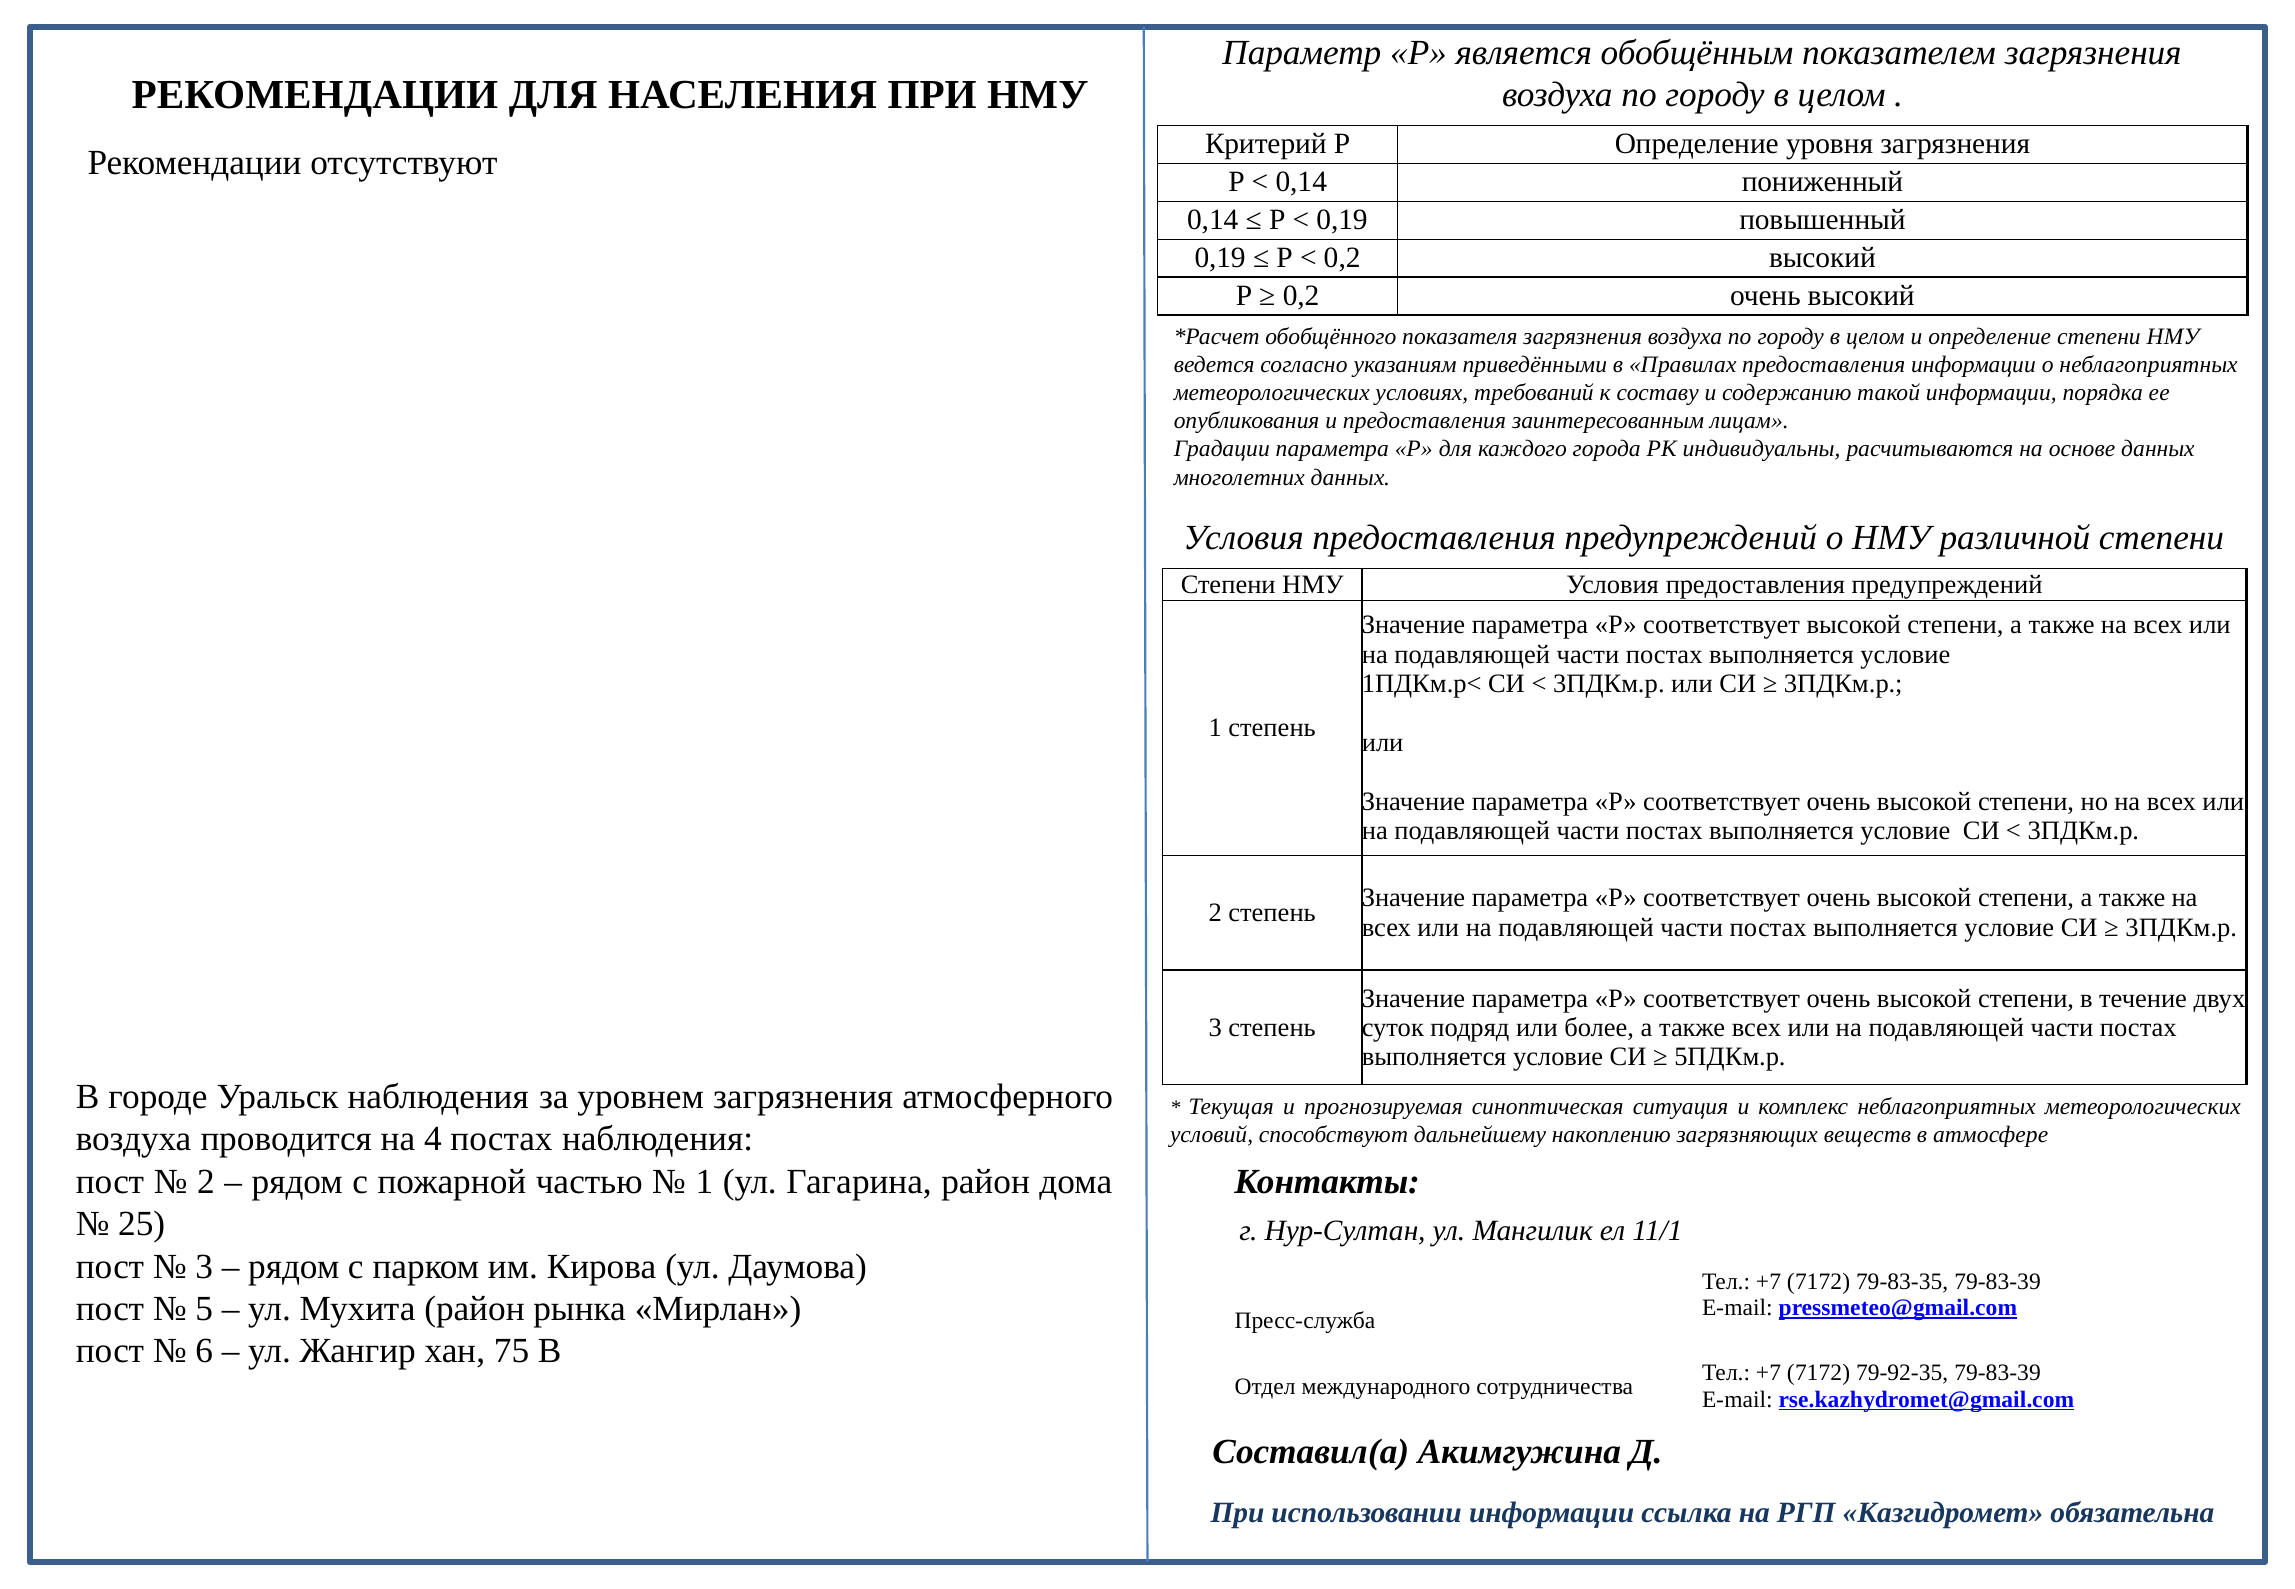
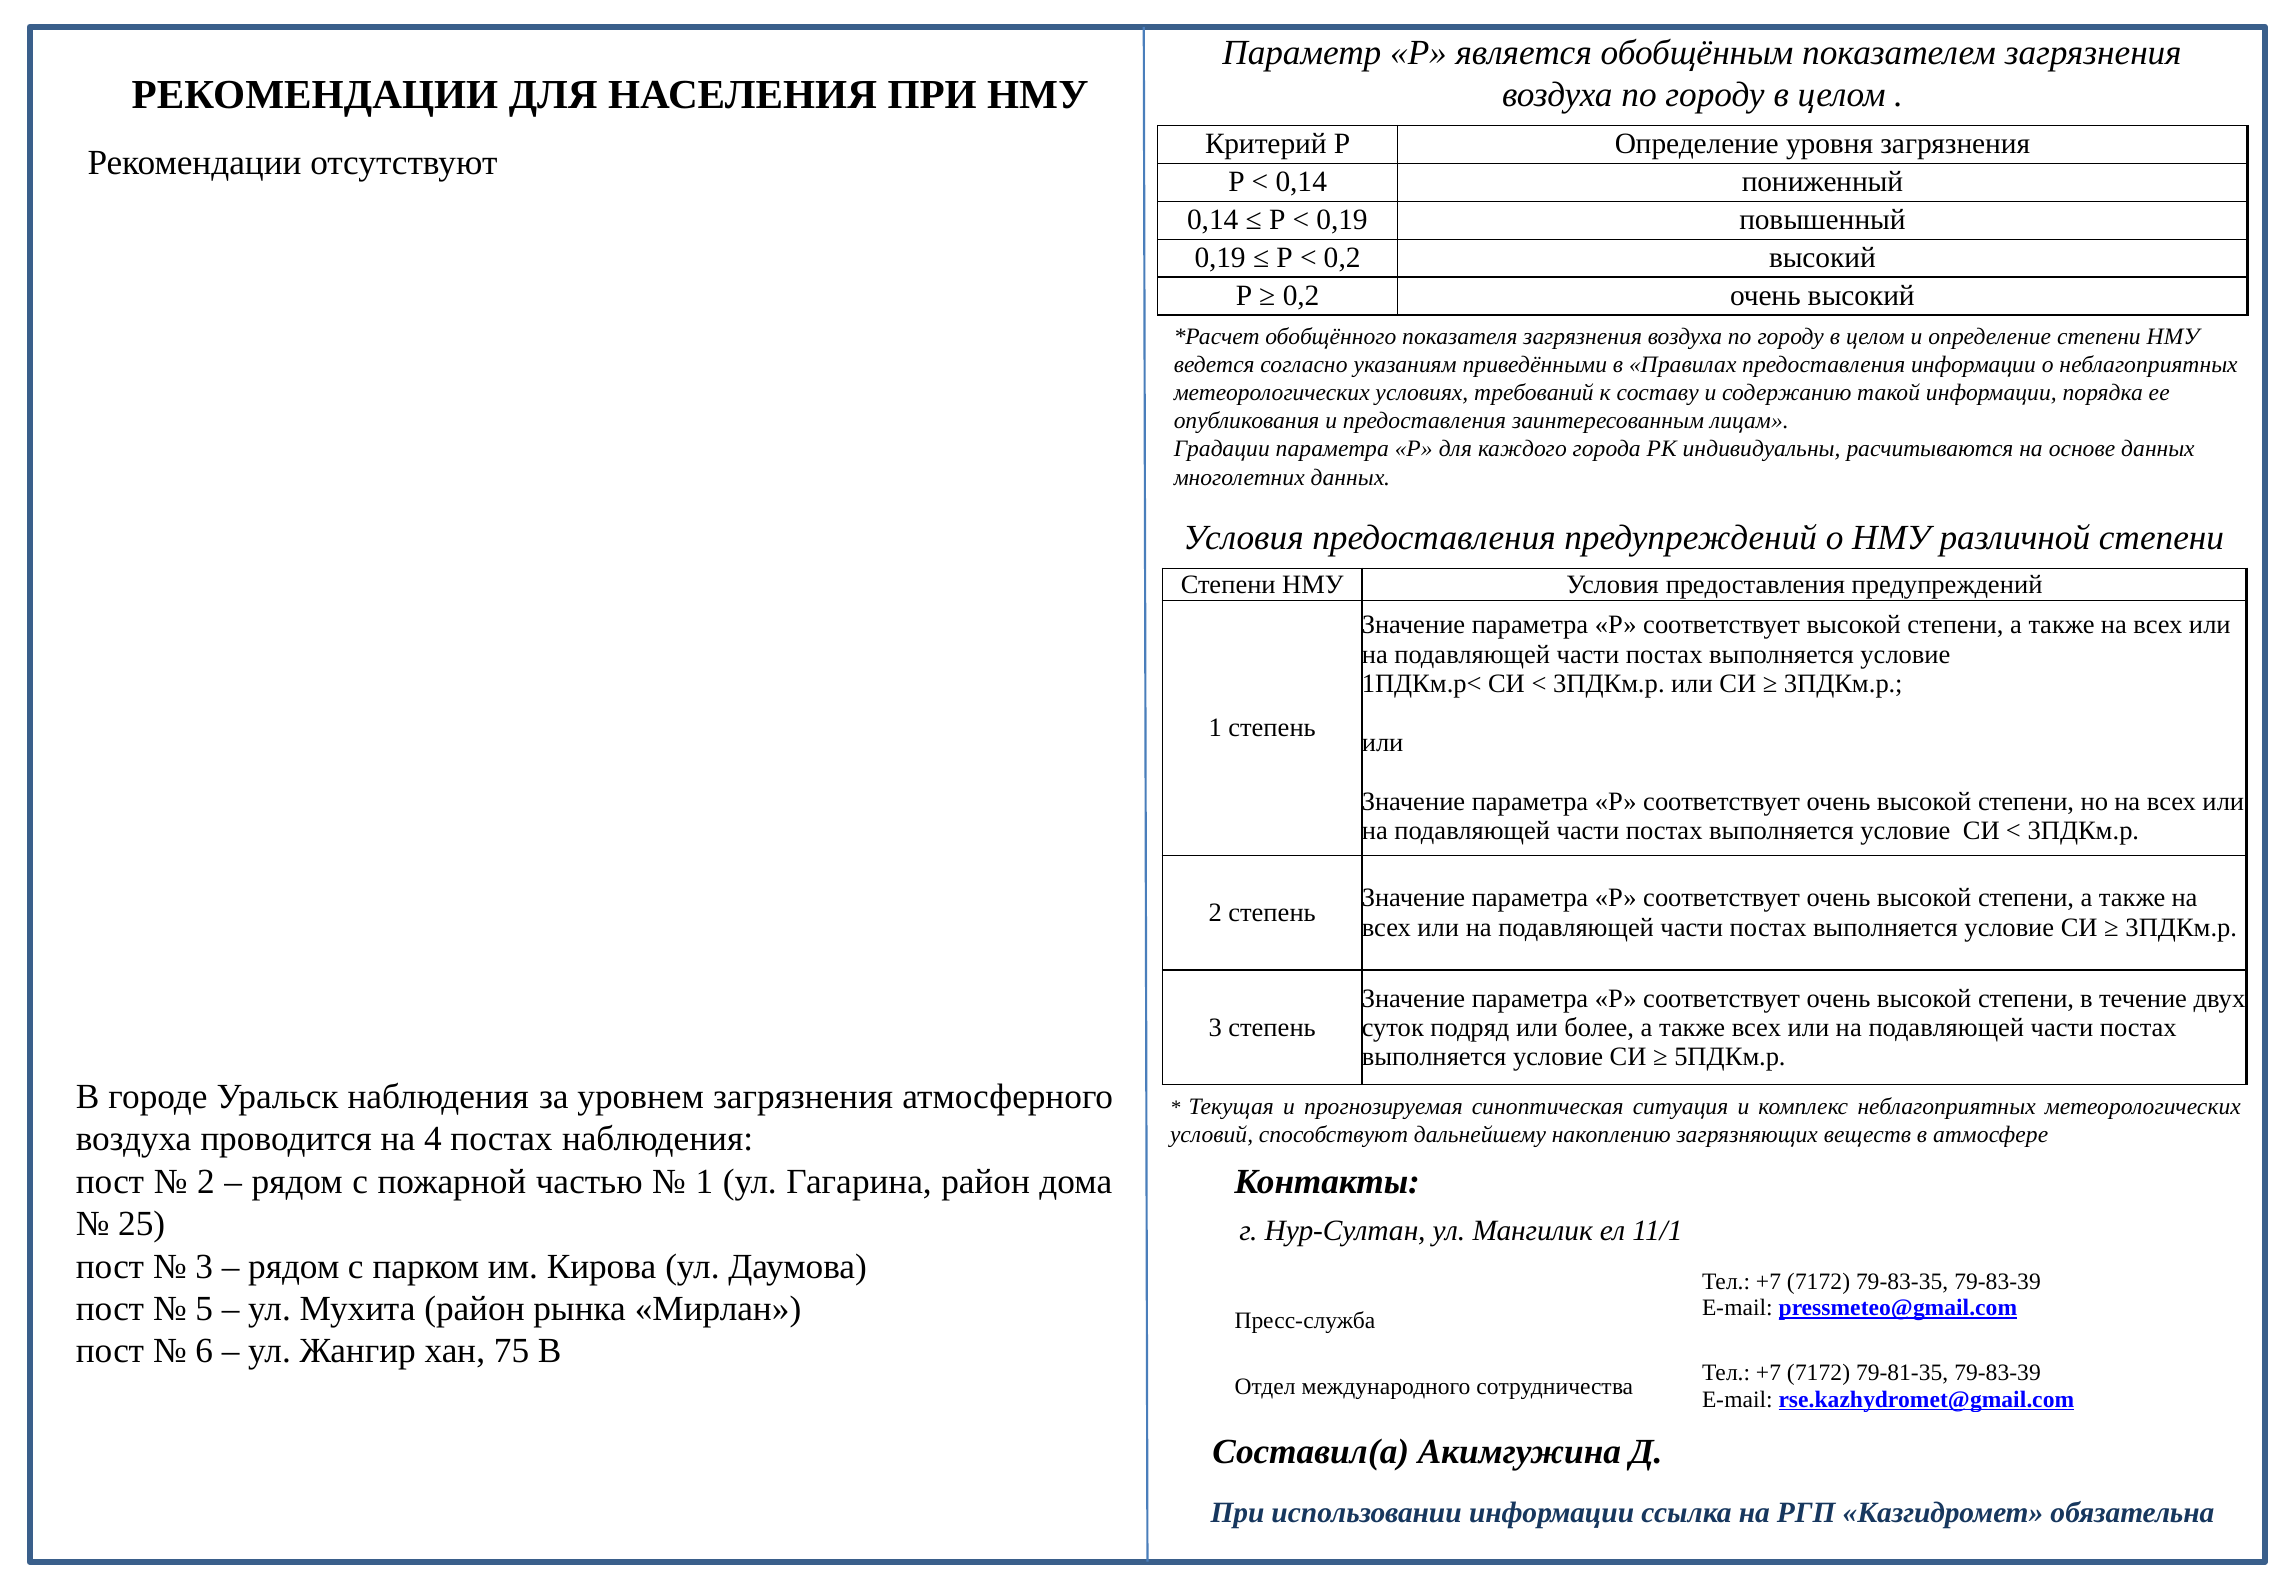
79-92-35: 79-92-35 -> 79-81-35 (1902, 1373)
